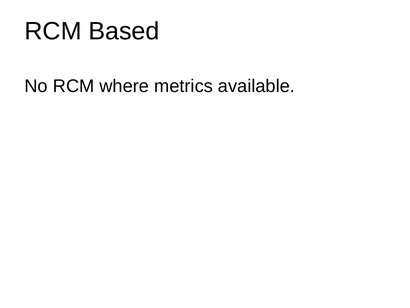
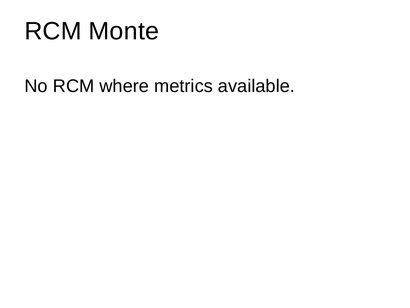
Based: Based -> Monte (124, 31)
